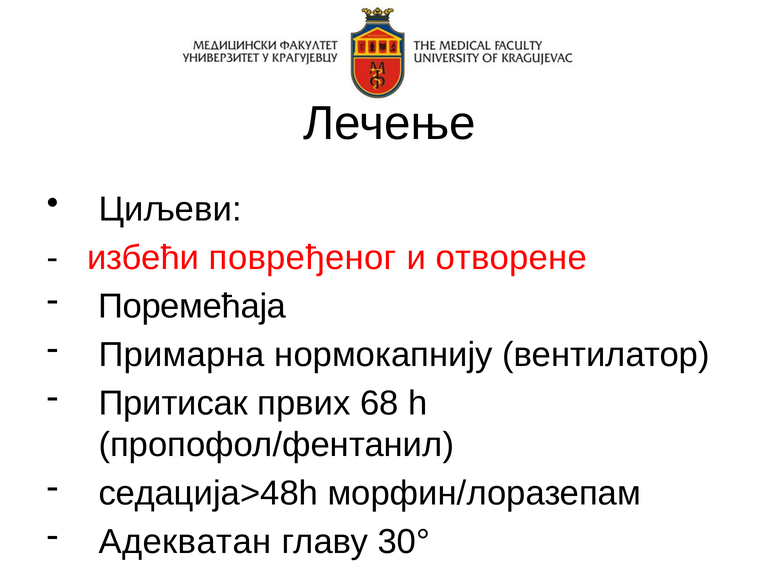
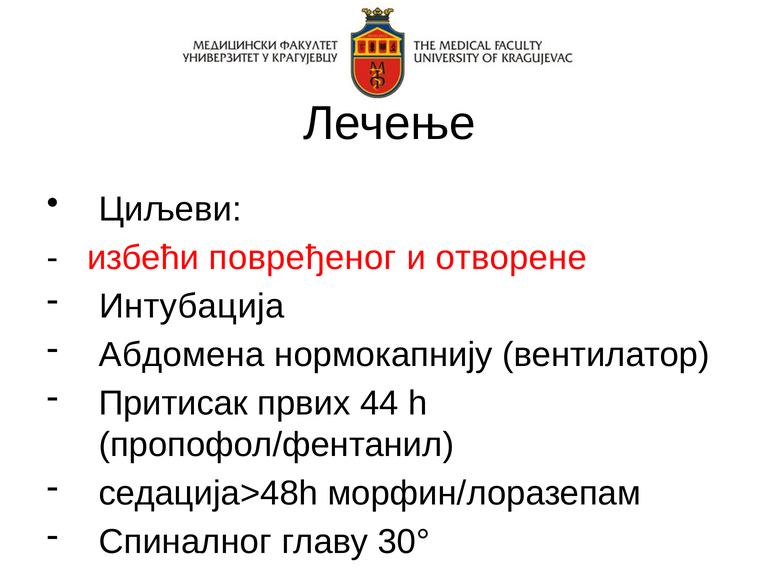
Поремећаја: Поремећаја -> Интубација (192, 306)
Примарна: Примарна -> Абдомена (182, 354)
68: 68 -> 44 (379, 403)
Адекватан: Адекватан -> Спиналног (185, 541)
